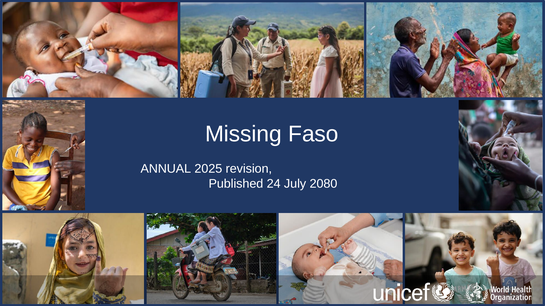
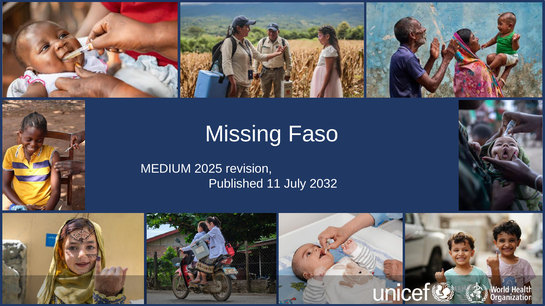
ANNUAL: ANNUAL -> MEDIUM (166, 169)
24: 24 -> 11 (274, 184)
2080: 2080 -> 2032 (323, 184)
